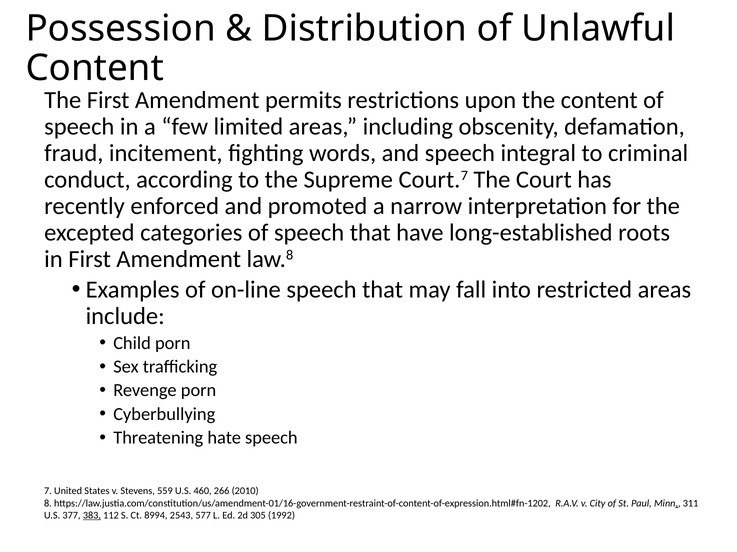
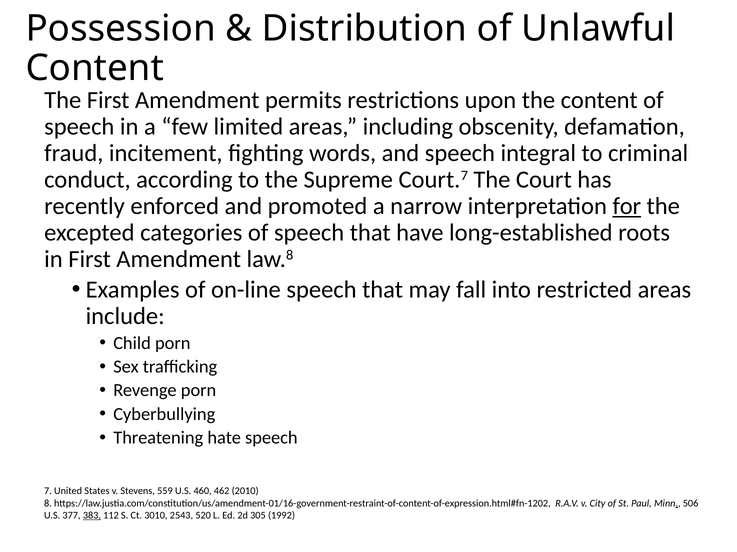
for underline: none -> present (627, 206)
266: 266 -> 462 (222, 492)
311: 311 -> 506 (691, 504)
8994: 8994 -> 3010 (156, 516)
577: 577 -> 520 (203, 516)
